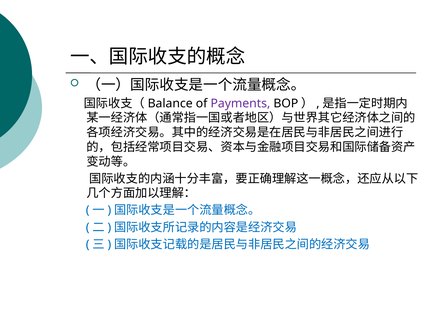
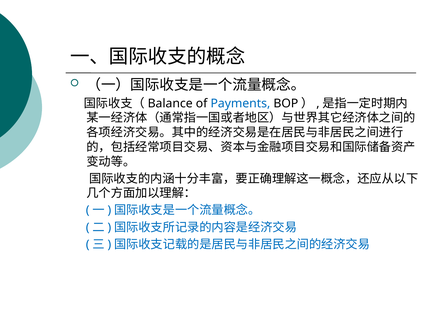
Payments colour: purple -> blue (240, 104)
